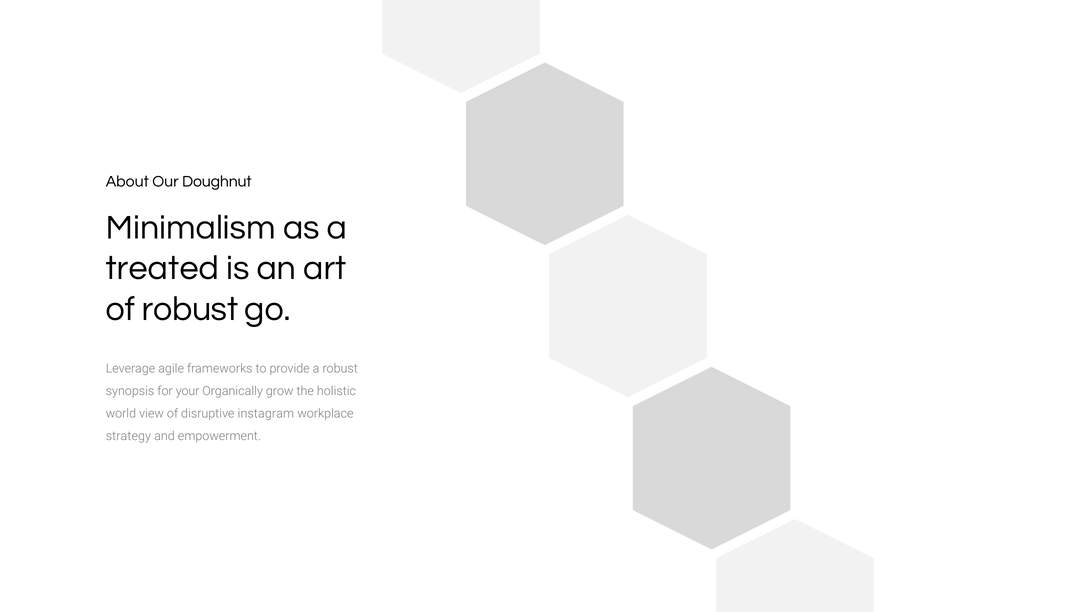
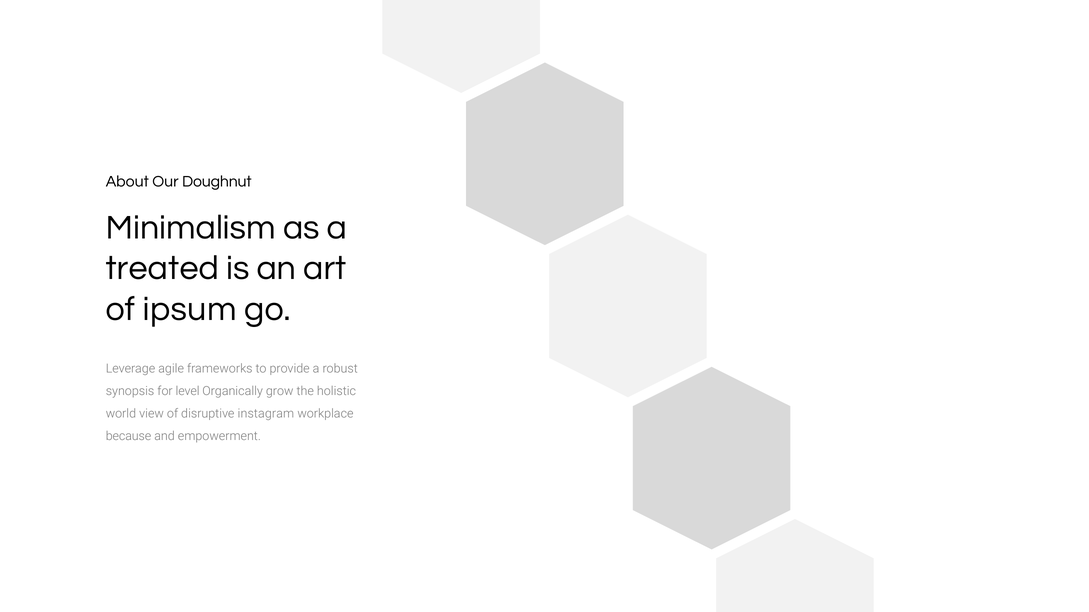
of robust: robust -> ipsum (190, 309)
your: your -> level (188, 391)
strategy: strategy -> because (129, 436)
